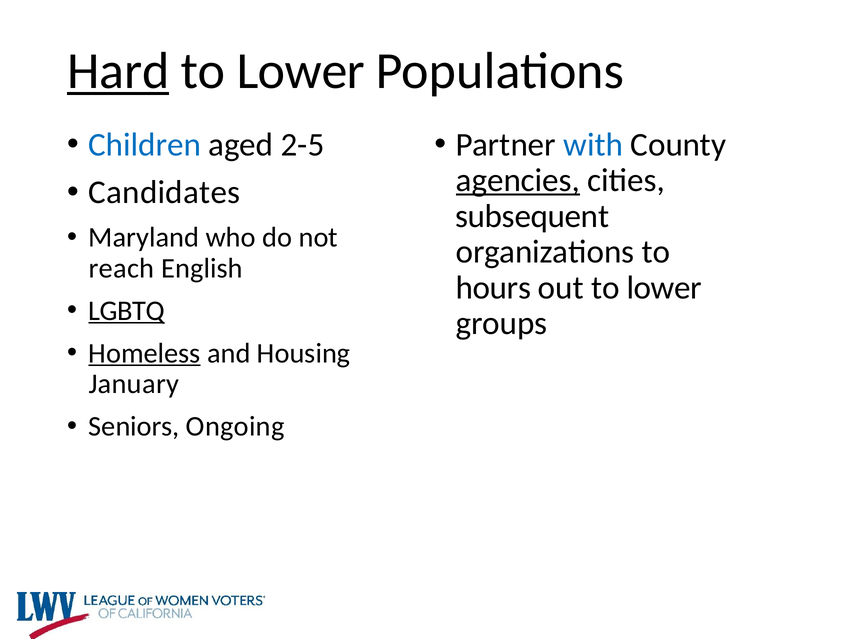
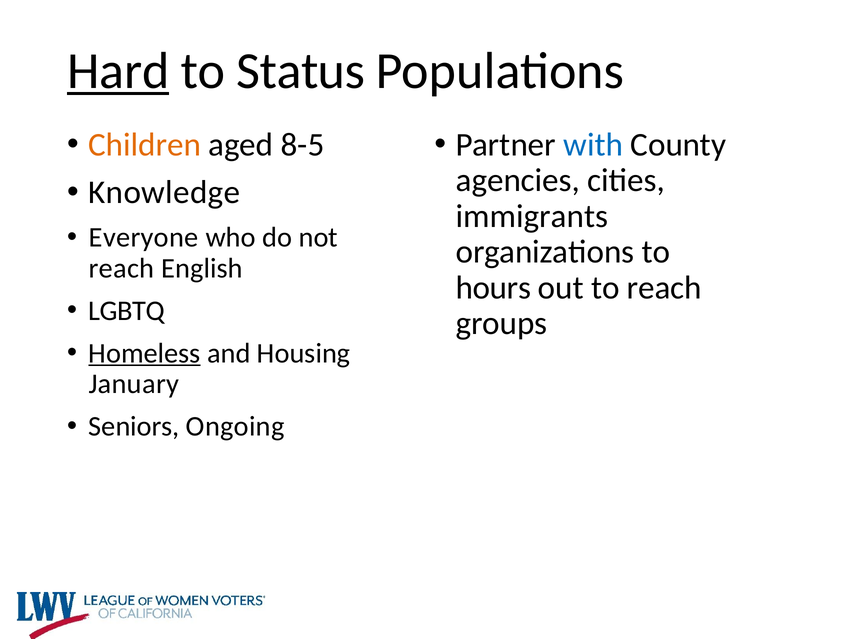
Lower: Lower -> Status (301, 71)
Children colour: blue -> orange (145, 145)
2-5: 2-5 -> 8-5 (302, 145)
agencies underline: present -> none (518, 180)
Candidates: Candidates -> Knowledge (164, 192)
subsequent: subsequent -> immigrants (532, 216)
Maryland: Maryland -> Everyone (144, 237)
out to lower: lower -> reach (664, 288)
LGBTQ underline: present -> none (127, 311)
